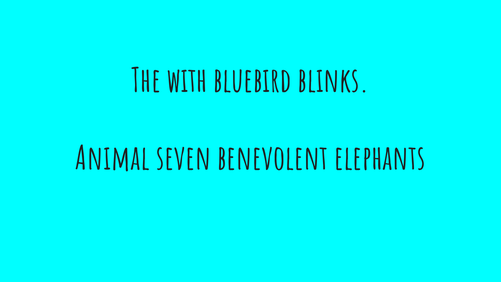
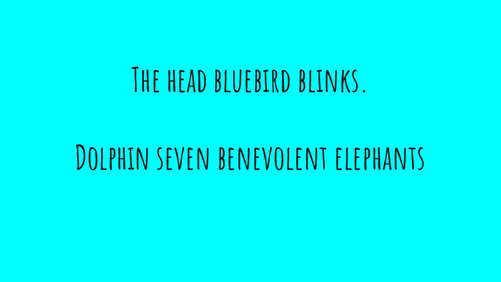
with: with -> head (187, 81)
Animal: Animal -> Dolphin (113, 159)
